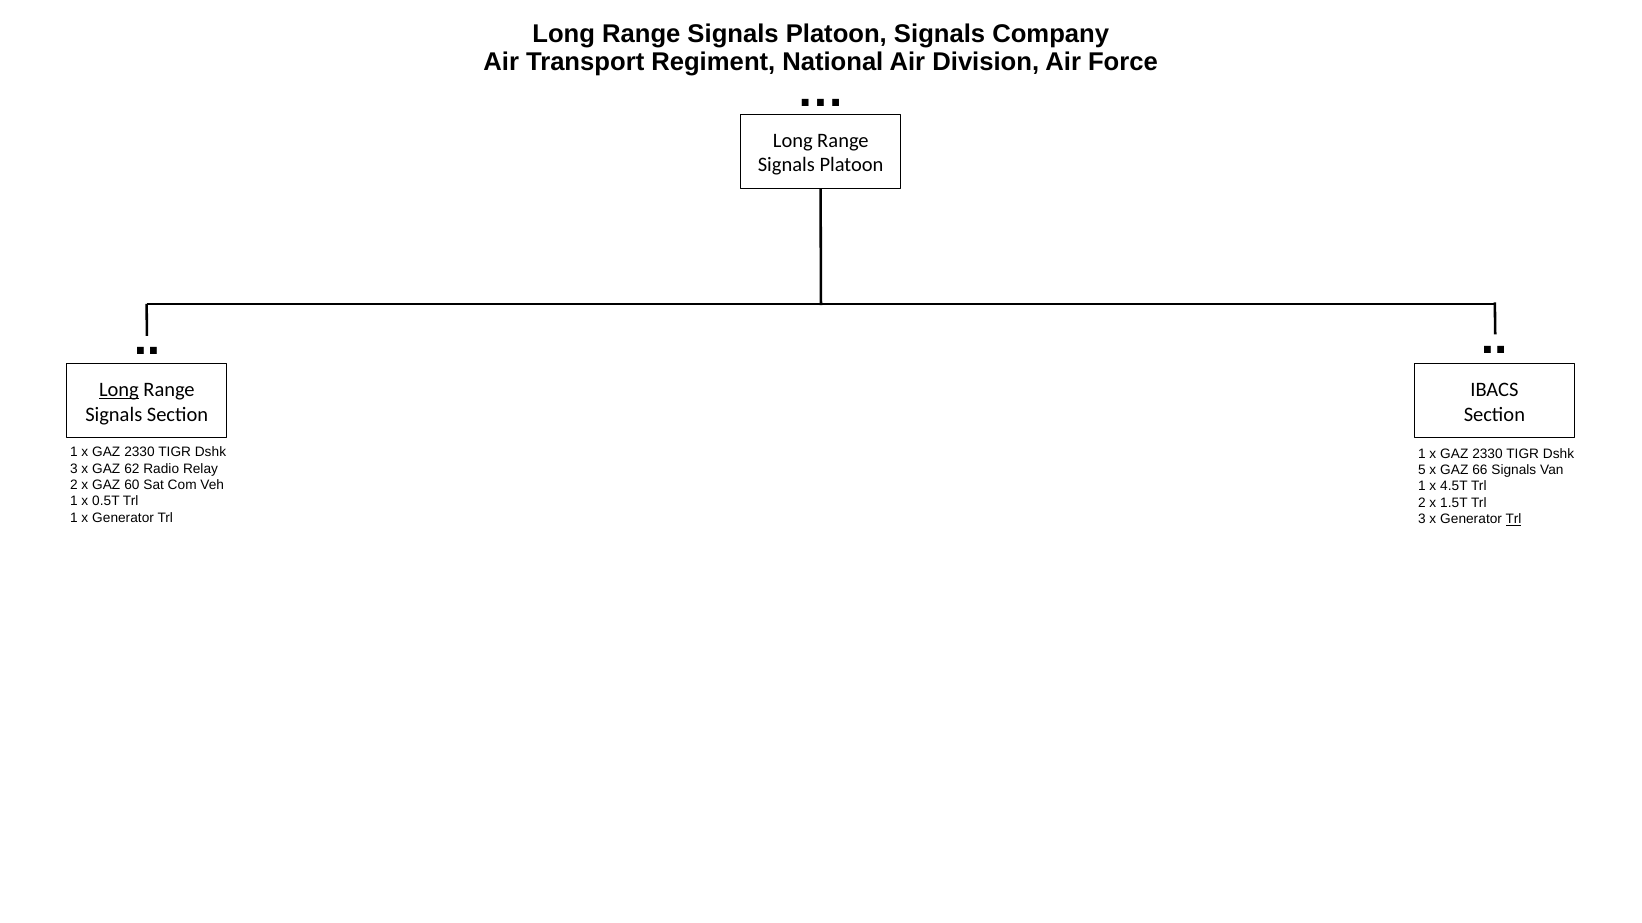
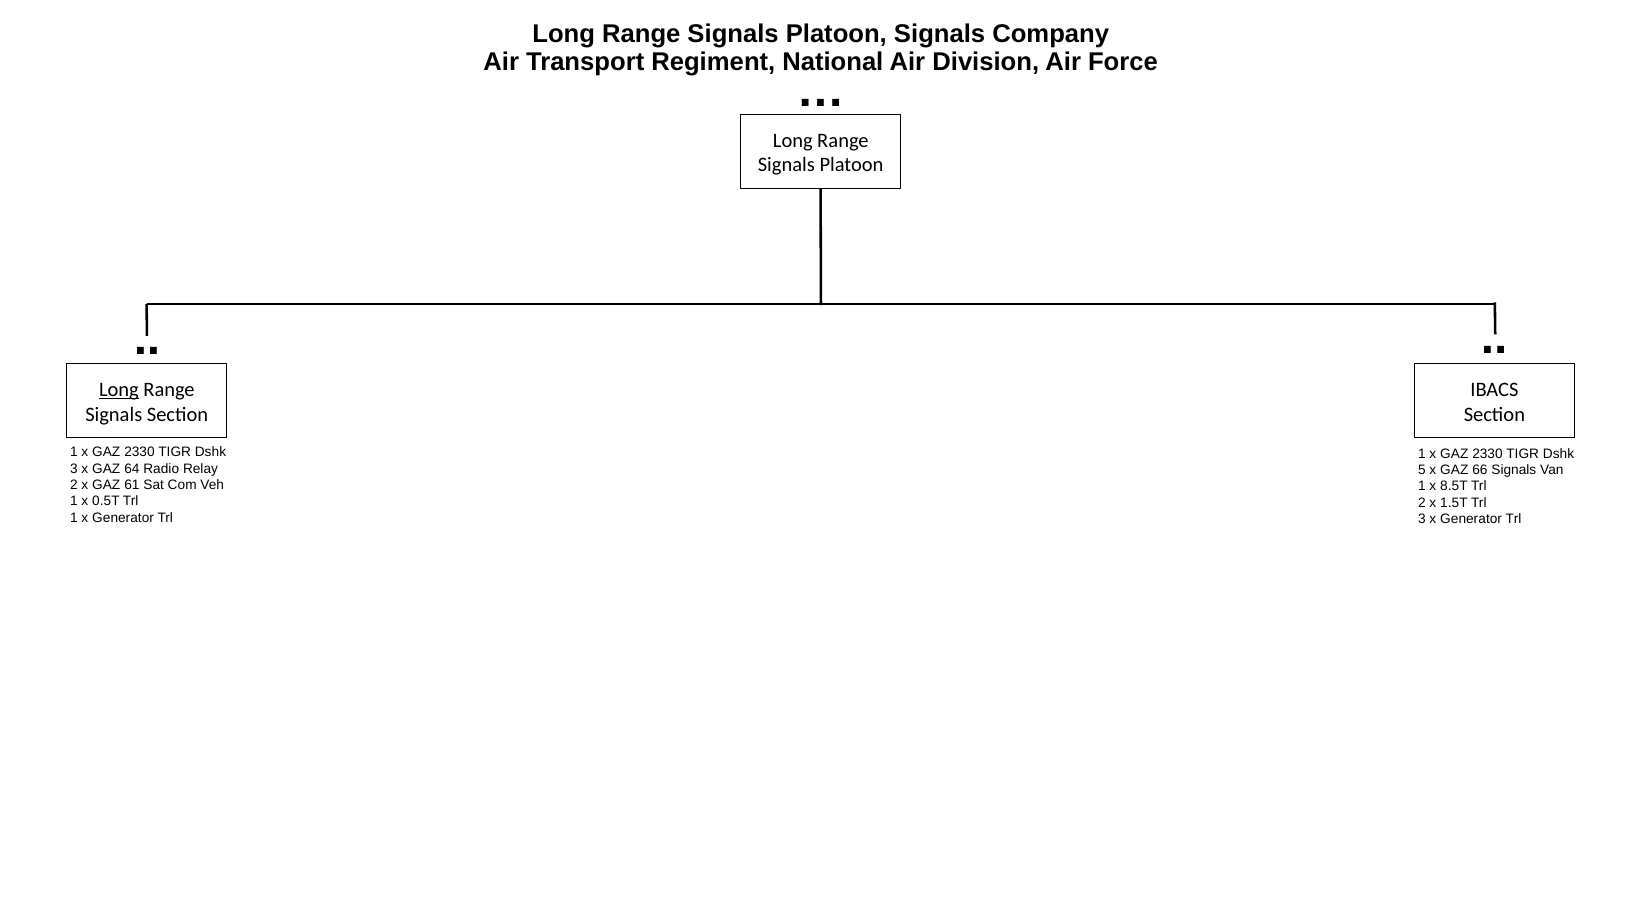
62: 62 -> 64 (132, 469)
60: 60 -> 61 (132, 485)
4.5T: 4.5T -> 8.5T (1454, 487)
Trl underline: present -> none (1513, 519)
